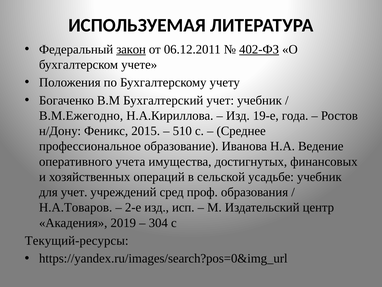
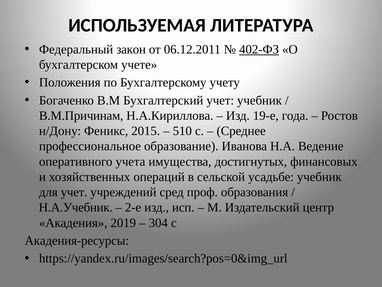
закон underline: present -> none (131, 49)
В.М.Ежегодно: В.М.Ежегодно -> В.М.Причинам (81, 115)
Н.А.Товаров: Н.А.Товаров -> Н.А.Учебник (76, 207)
Текущий-ресурсы: Текущий-ресурсы -> Акадения-ресурсы (77, 240)
